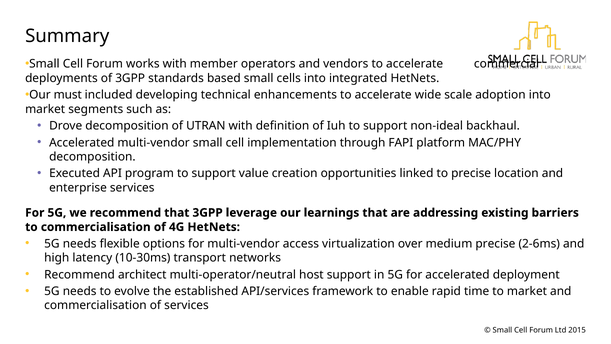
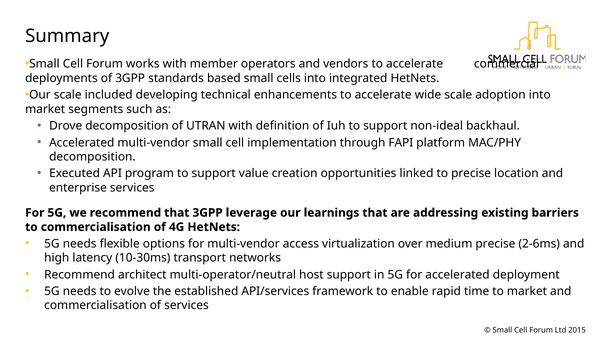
Our must: must -> scale (68, 95)
